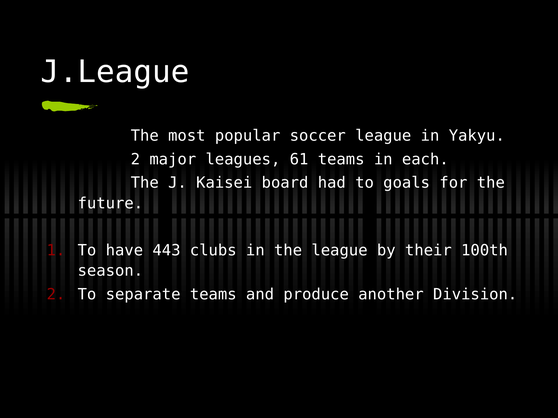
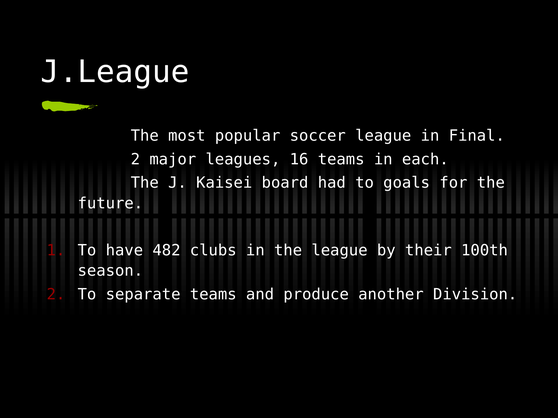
Yakyu: Yakyu -> Final (477, 136)
61: 61 -> 16 (299, 159)
443: 443 -> 482 (166, 251)
